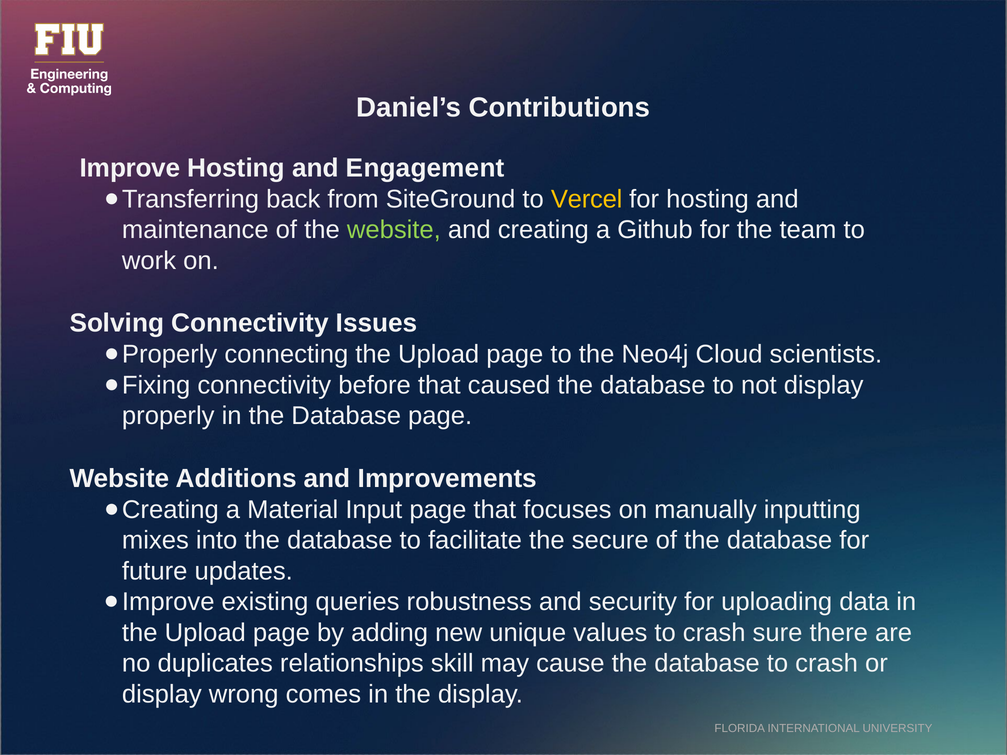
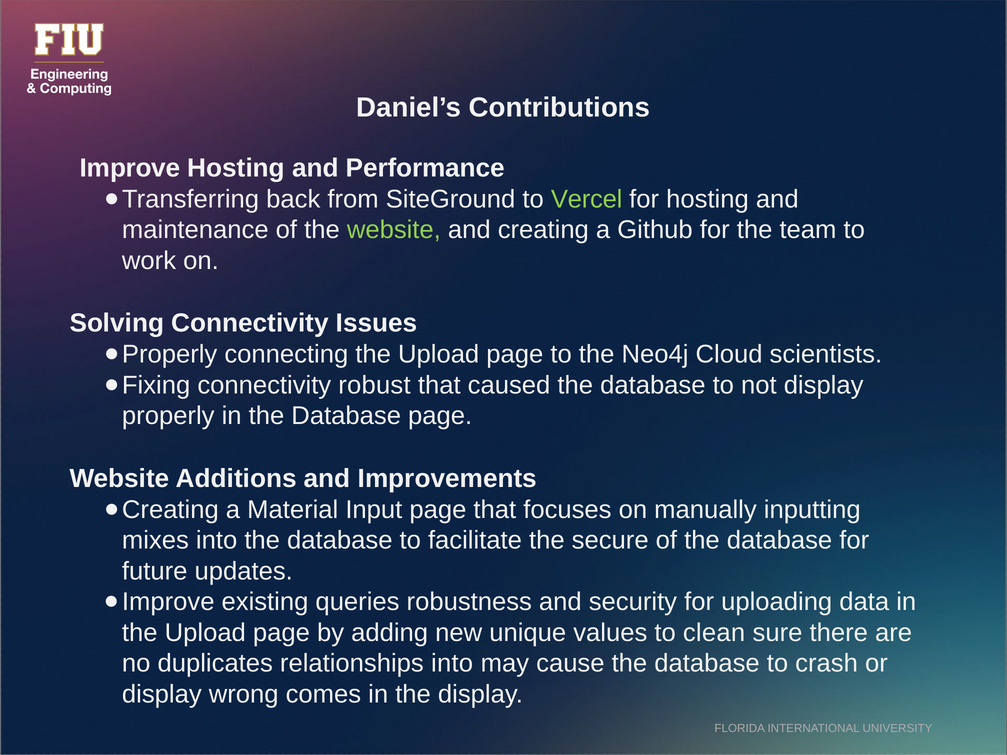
Engagement: Engagement -> Performance (425, 168)
Vercel colour: yellow -> light green (587, 199)
before: before -> robust (374, 385)
values to crash: crash -> clean (714, 633)
relationships skill: skill -> into (452, 664)
